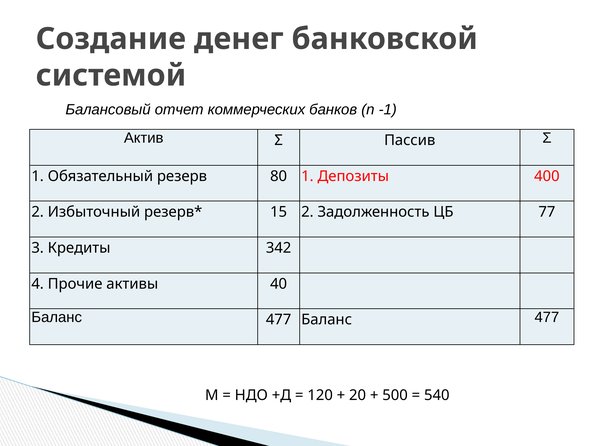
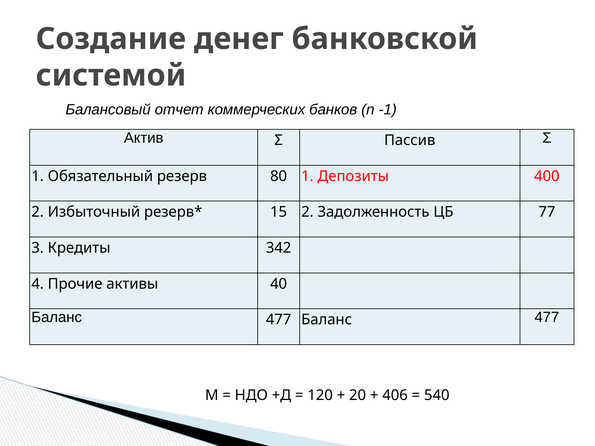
500: 500 -> 406 (395, 395)
